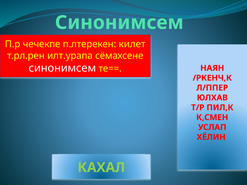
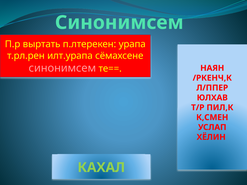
чечекпе: чечекпе -> выртать (42, 44)
килет: килет -> урапа (132, 44)
синонимсем colour: white -> pink (62, 68)
